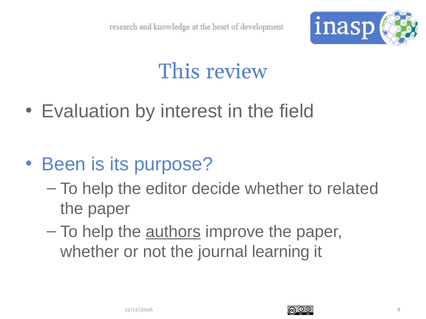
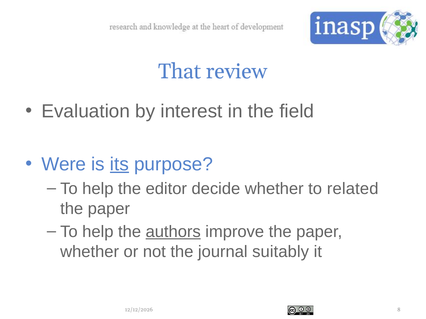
This: This -> That (180, 72)
Been: Been -> Were (64, 165)
its underline: none -> present (119, 165)
learning: learning -> suitably (281, 252)
